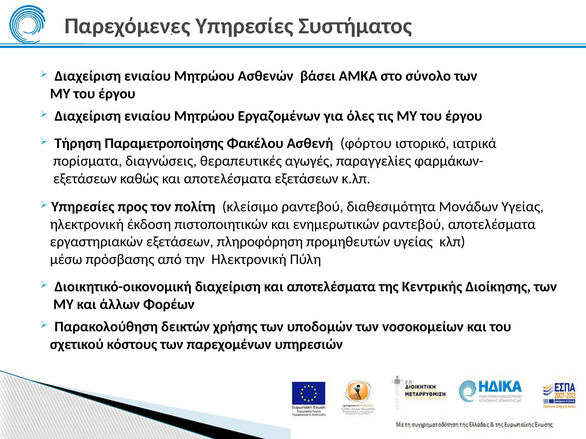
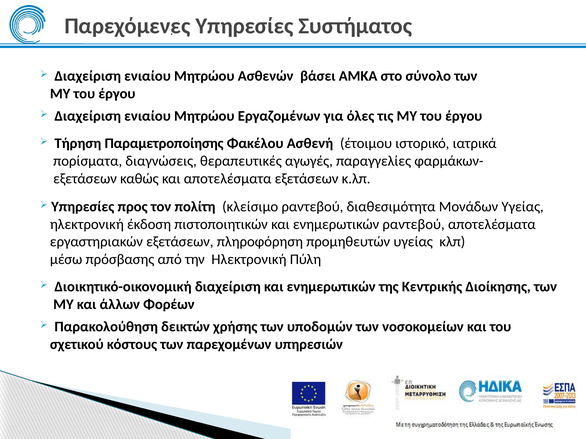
φόρτου: φόρτου -> έτοιμου (366, 144)
διαχείριση και αποτελέσματα: αποτελέσματα -> ενημερωτικών (331, 287)
